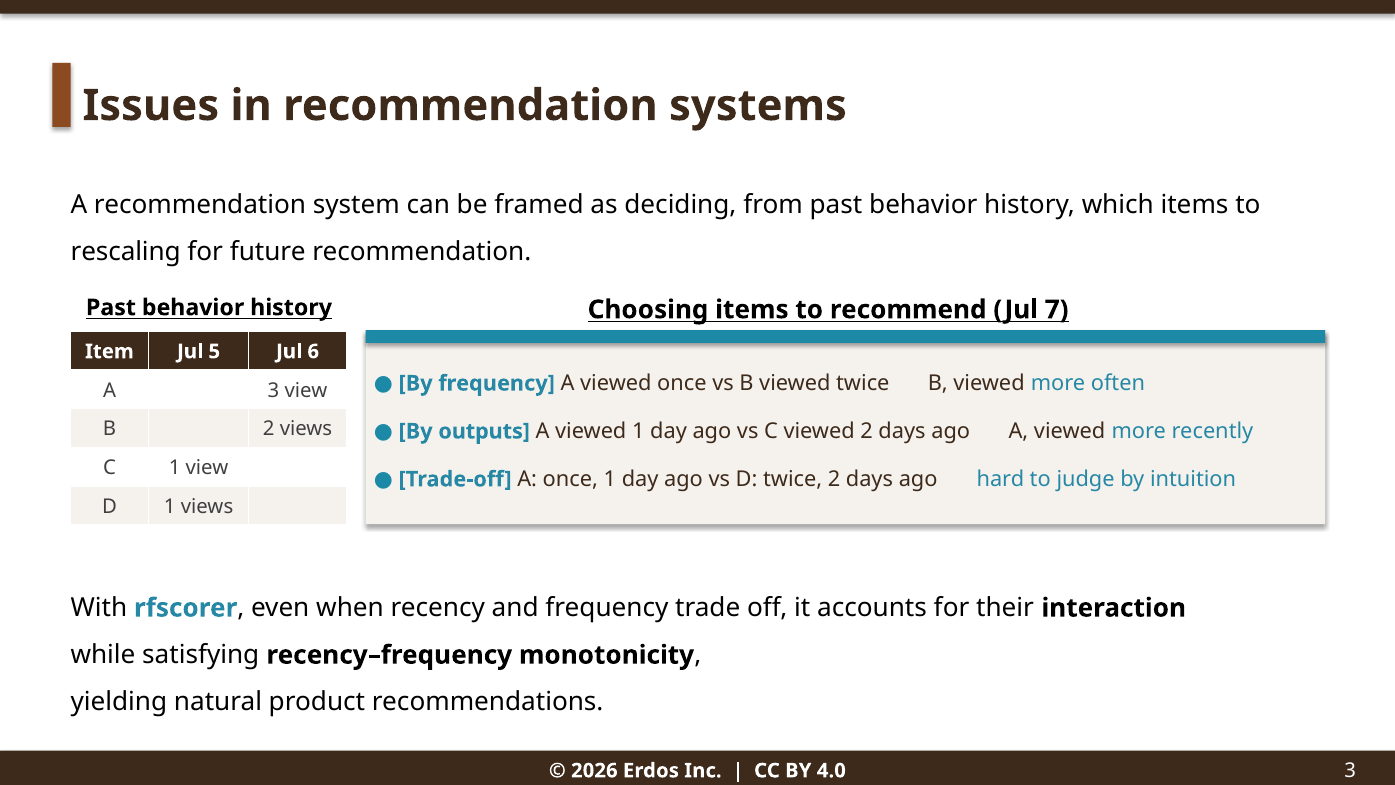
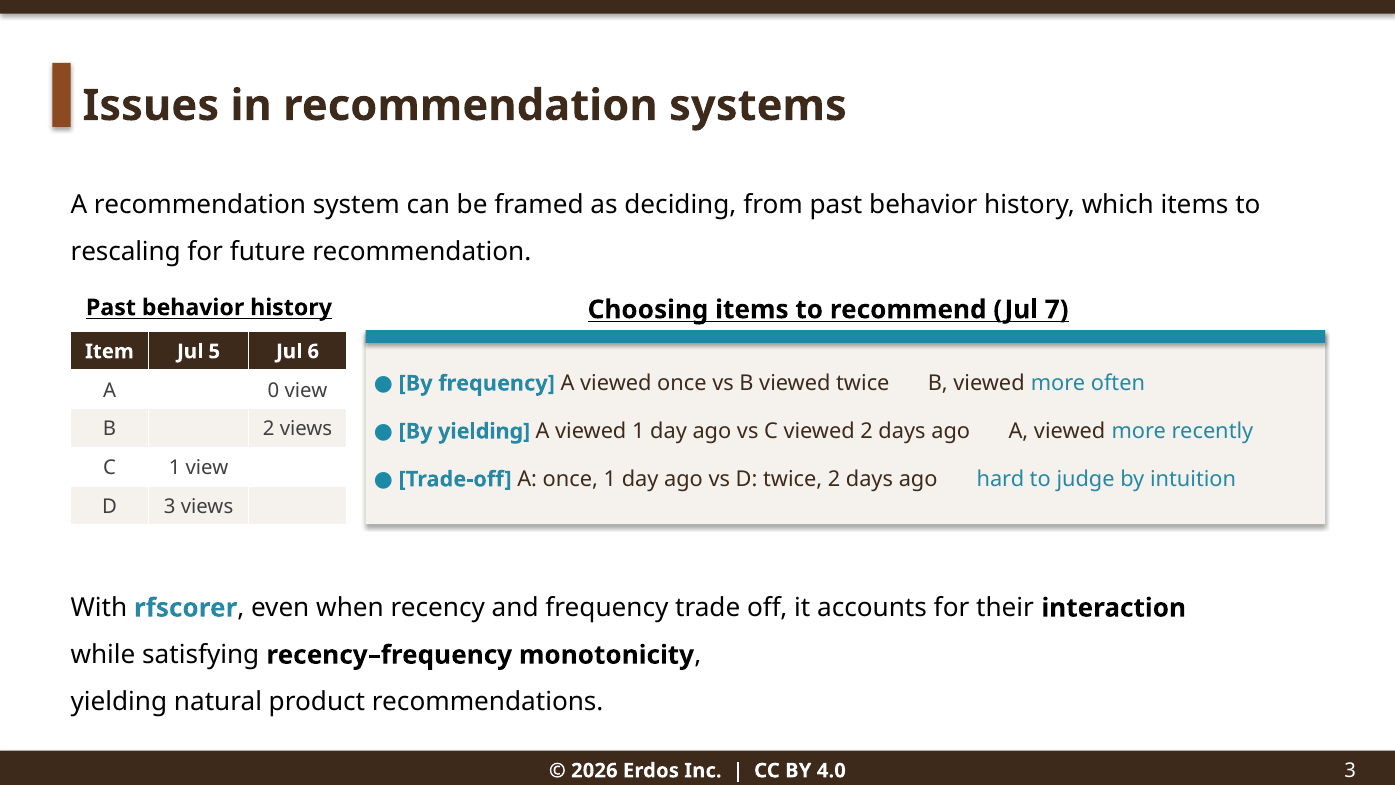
A 3: 3 -> 0 (274, 390)
By outputs: outputs -> yielding (484, 431)
D 1: 1 -> 3 (170, 506)
